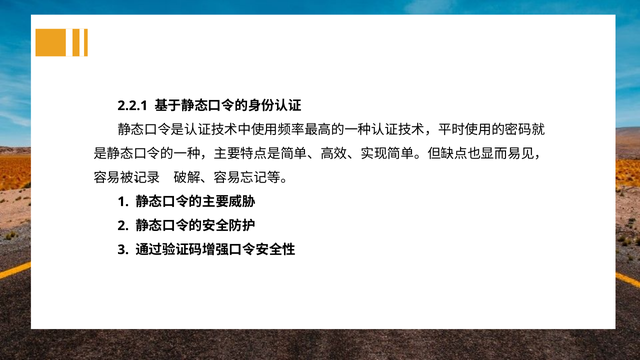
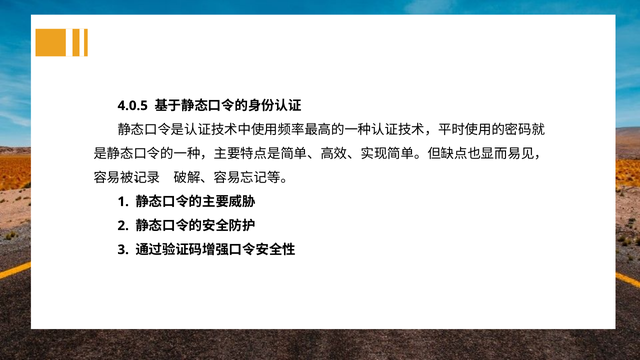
2.2.1: 2.2.1 -> 4.0.5 (133, 106)
